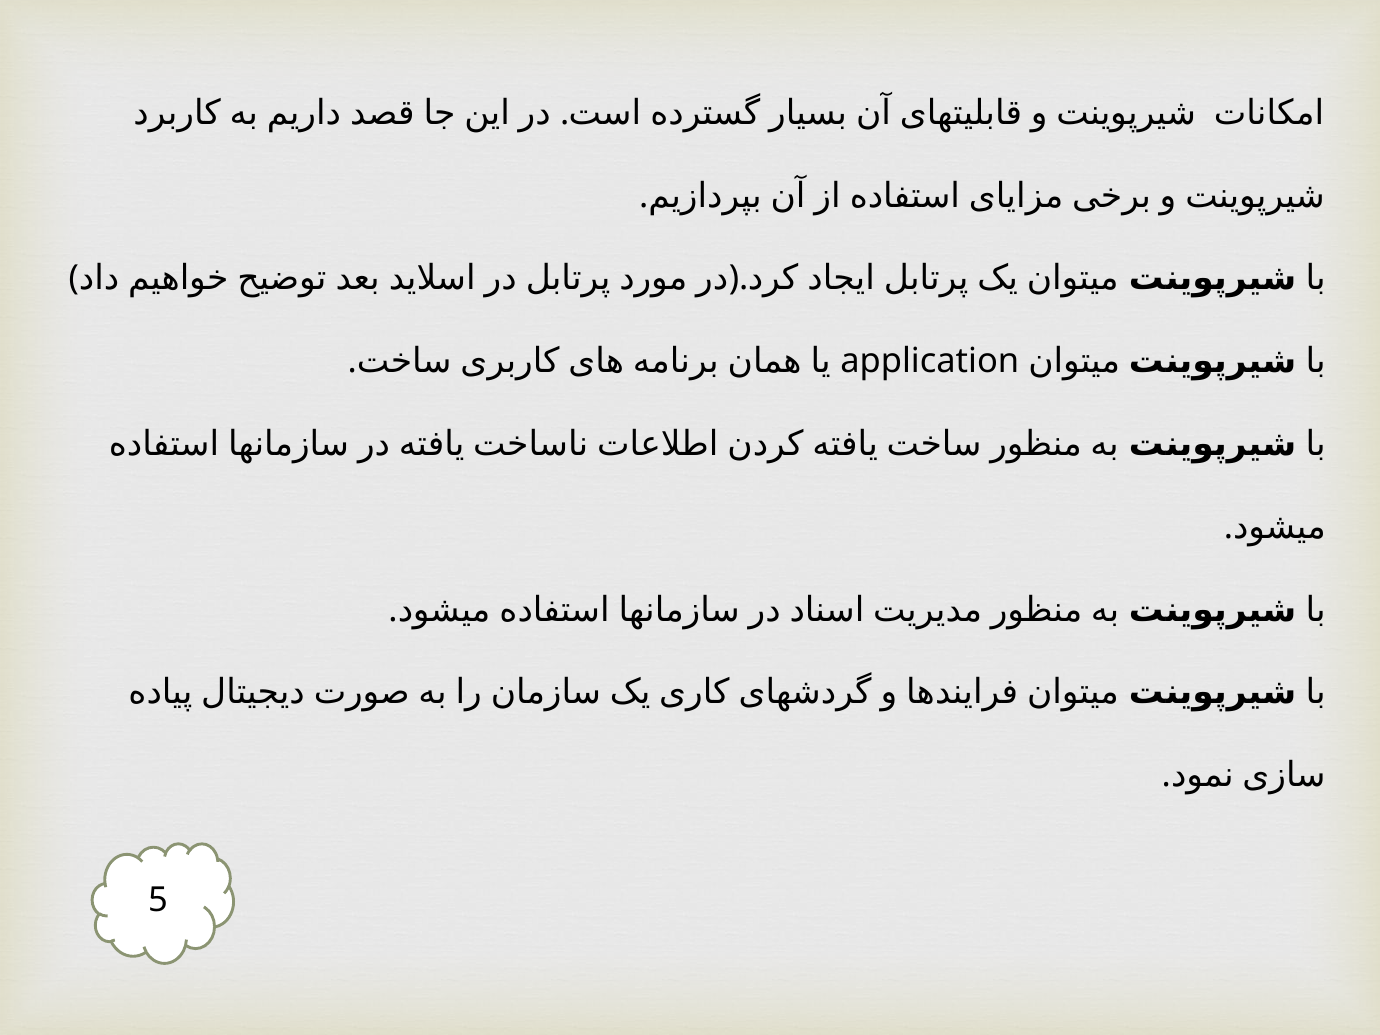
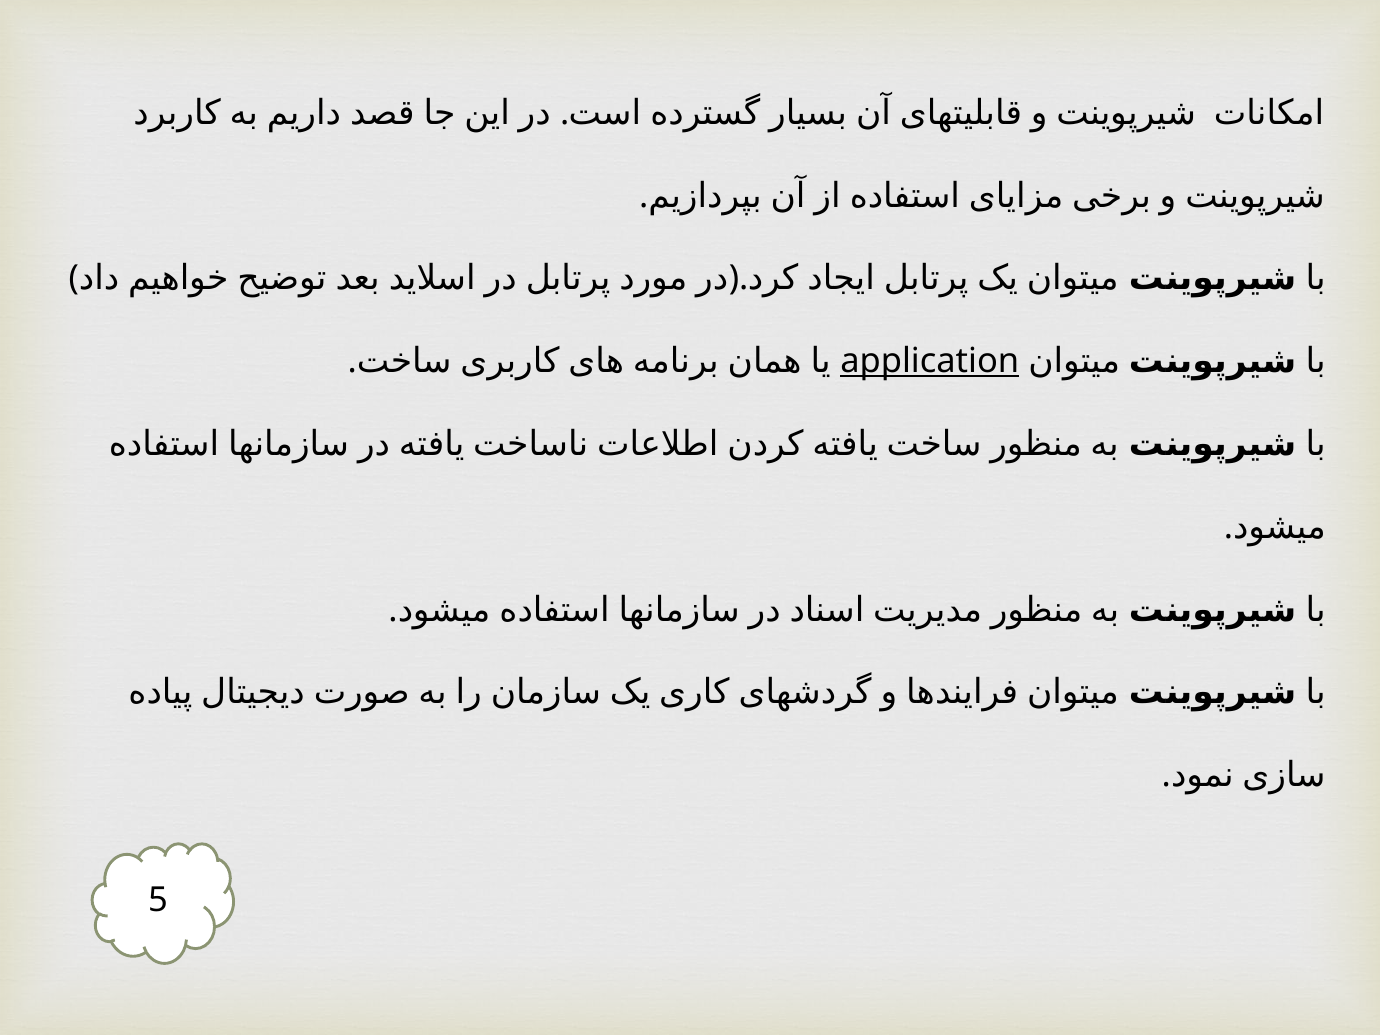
application underline: none -> present (930, 361)
